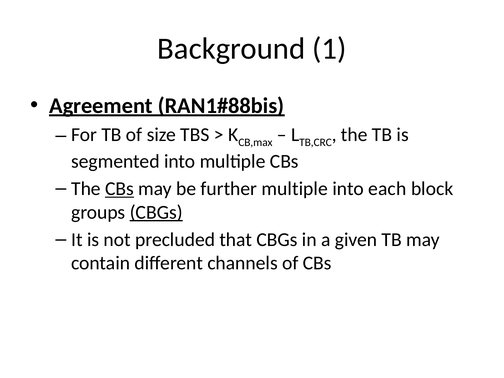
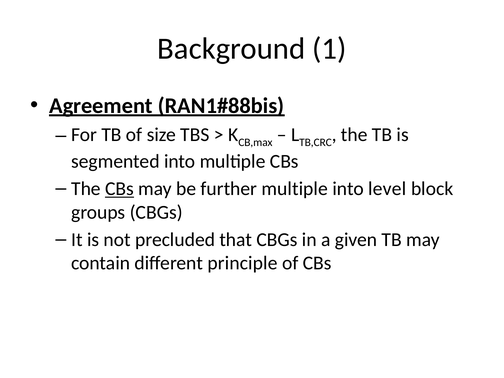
each: each -> level (387, 189)
CBGs underline: present -> none (156, 212)
channels: channels -> principle (242, 263)
